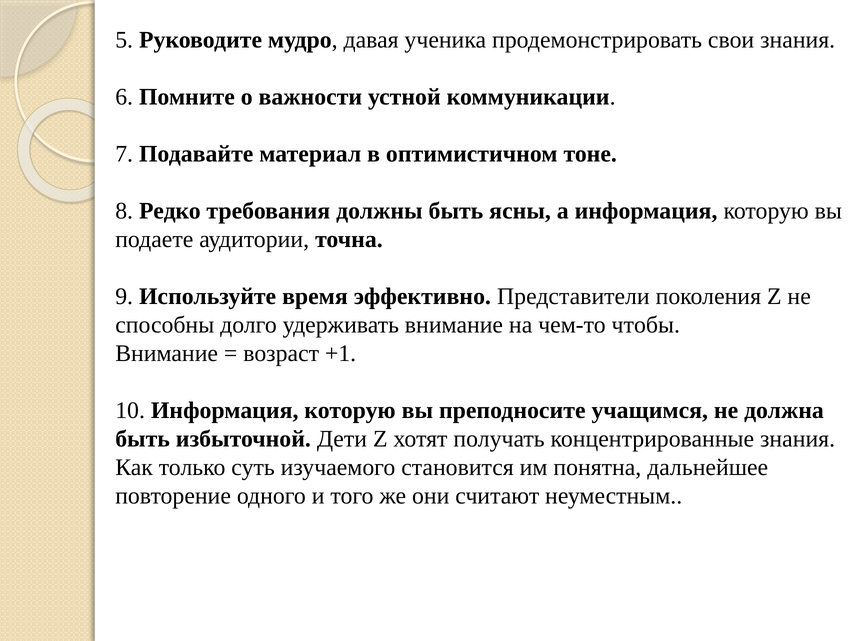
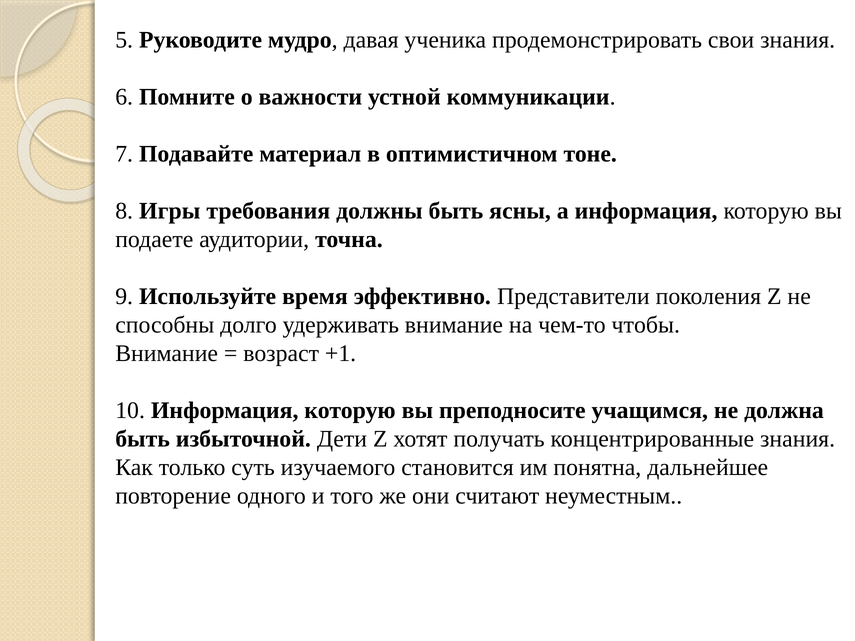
Редко: Редко -> Игры (170, 211)
